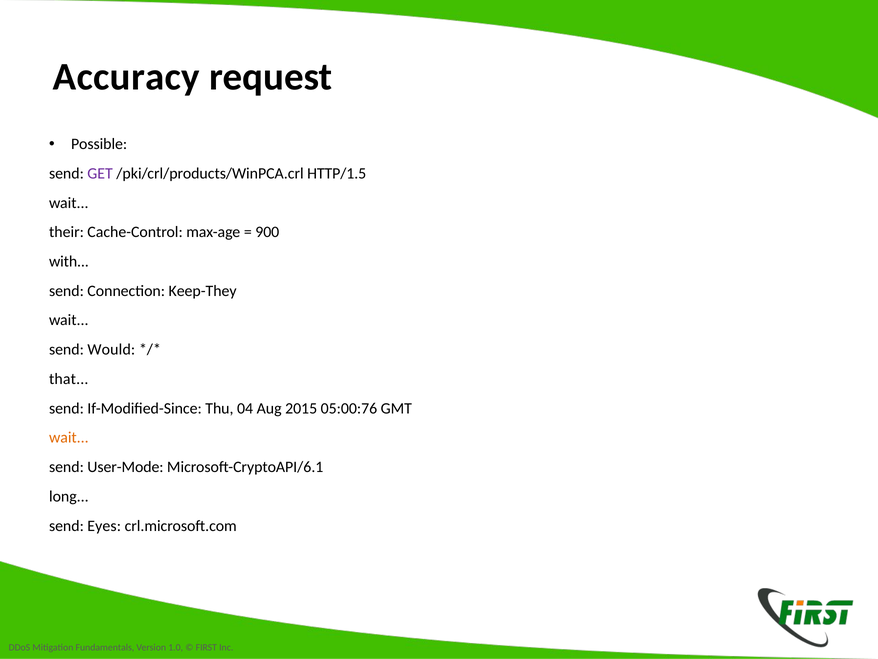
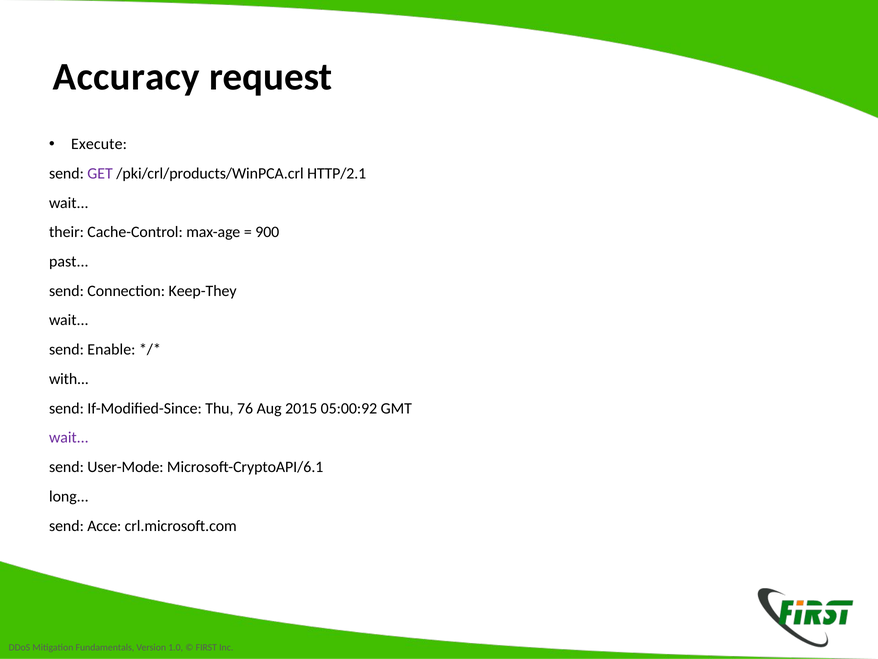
Possible: Possible -> Execute (99, 144)
HTTP/1.5: HTTP/1.5 -> HTTP/2.1 (337, 173)
with: with -> past (69, 261)
Would: Would -> Enable (111, 349)
that: that -> with (69, 379)
04: 04 -> 76 (245, 408)
05:00:76: 05:00:76 -> 05:00:92 (349, 408)
wait colour: orange -> purple (69, 437)
Eyes: Eyes -> Acce (104, 525)
